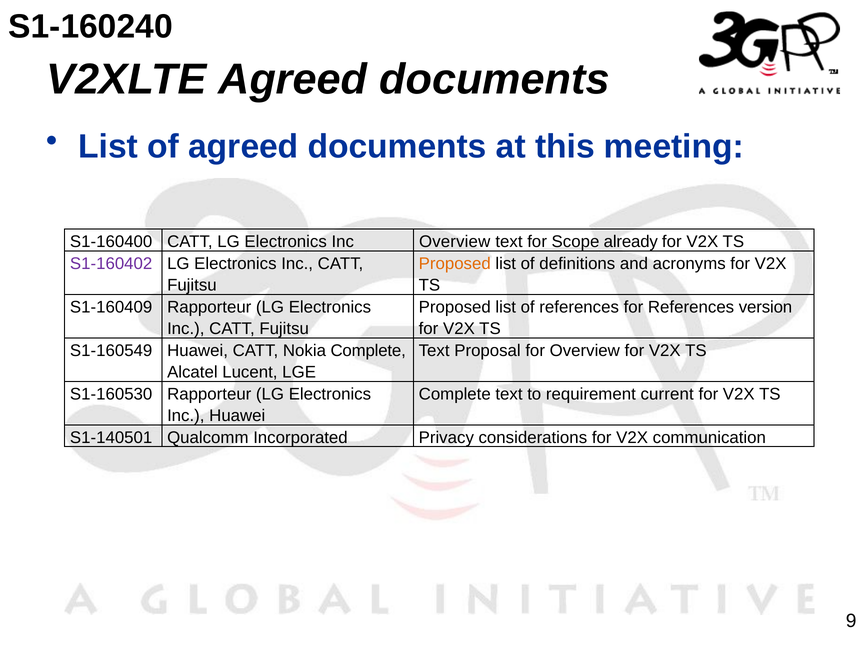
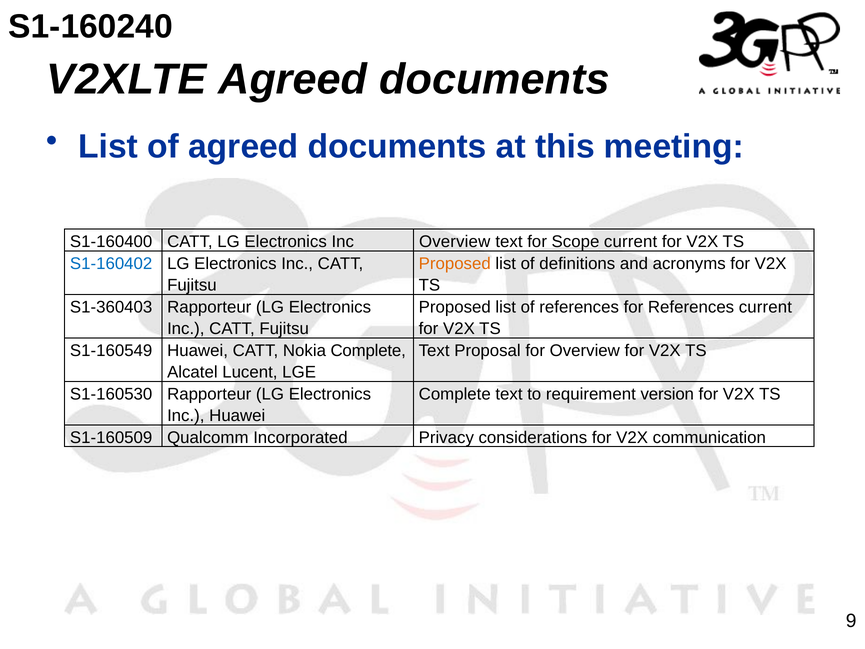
Scope already: already -> current (631, 242)
S1-160402 colour: purple -> blue (111, 263)
S1-160409: S1-160409 -> S1-360403 (111, 307)
References version: version -> current (765, 307)
current: current -> version (667, 394)
S1-140501: S1-140501 -> S1-160509 (111, 437)
